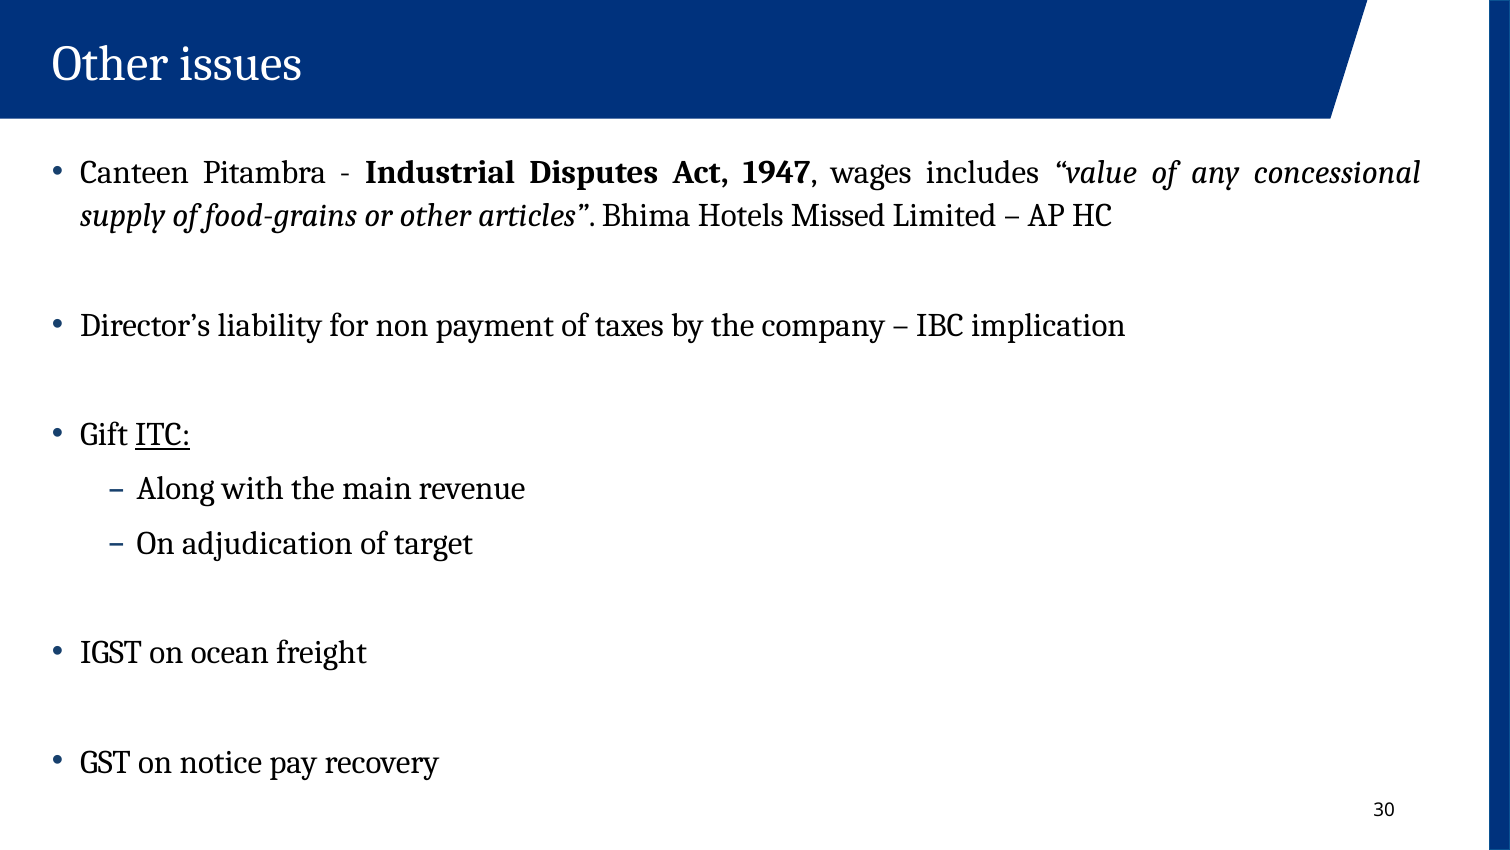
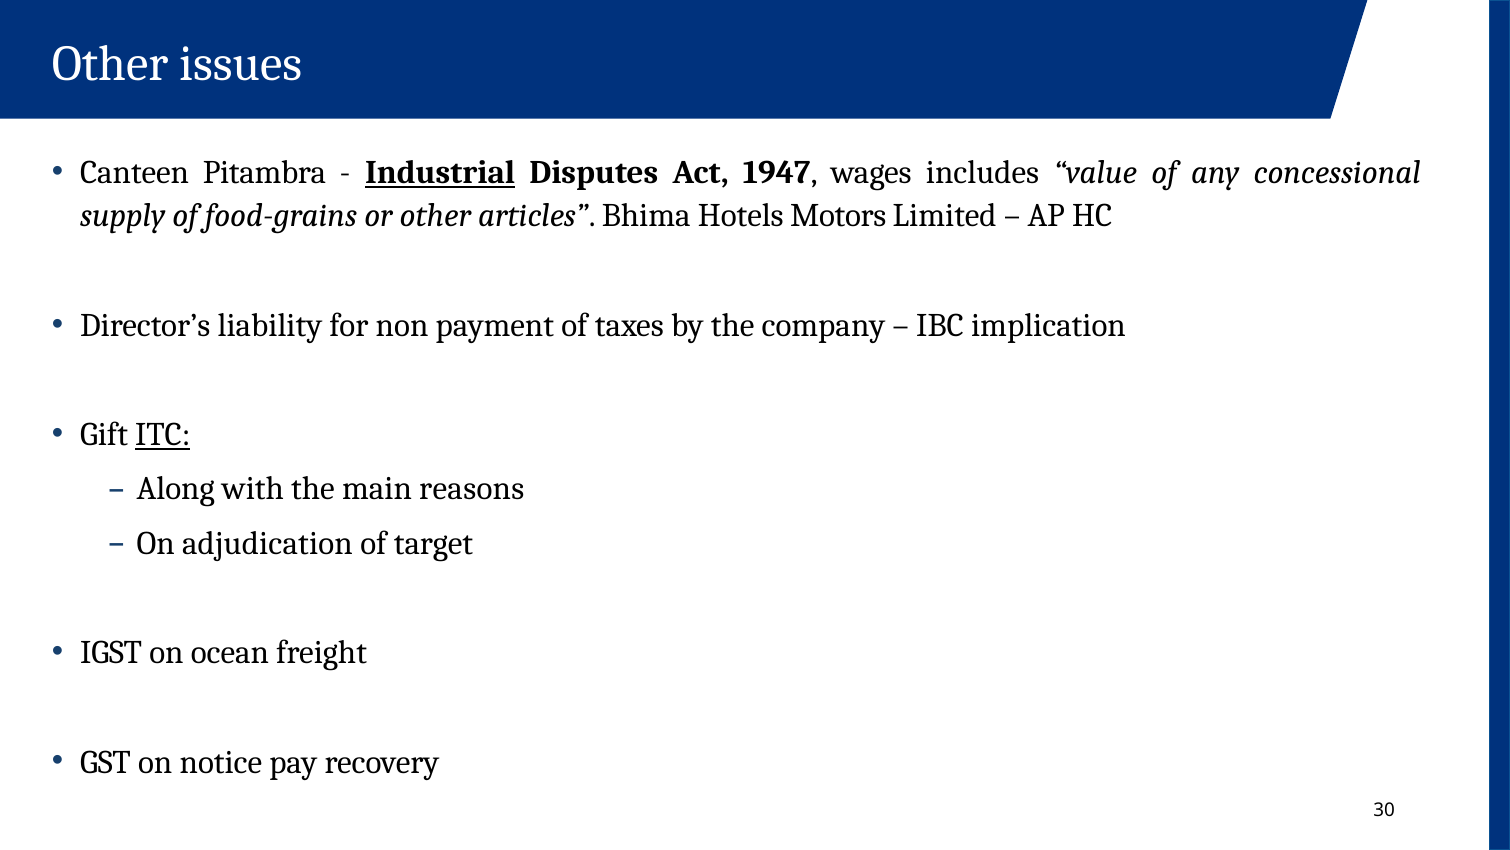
Industrial underline: none -> present (440, 172)
Missed: Missed -> Motors (838, 216)
revenue: revenue -> reasons (472, 489)
